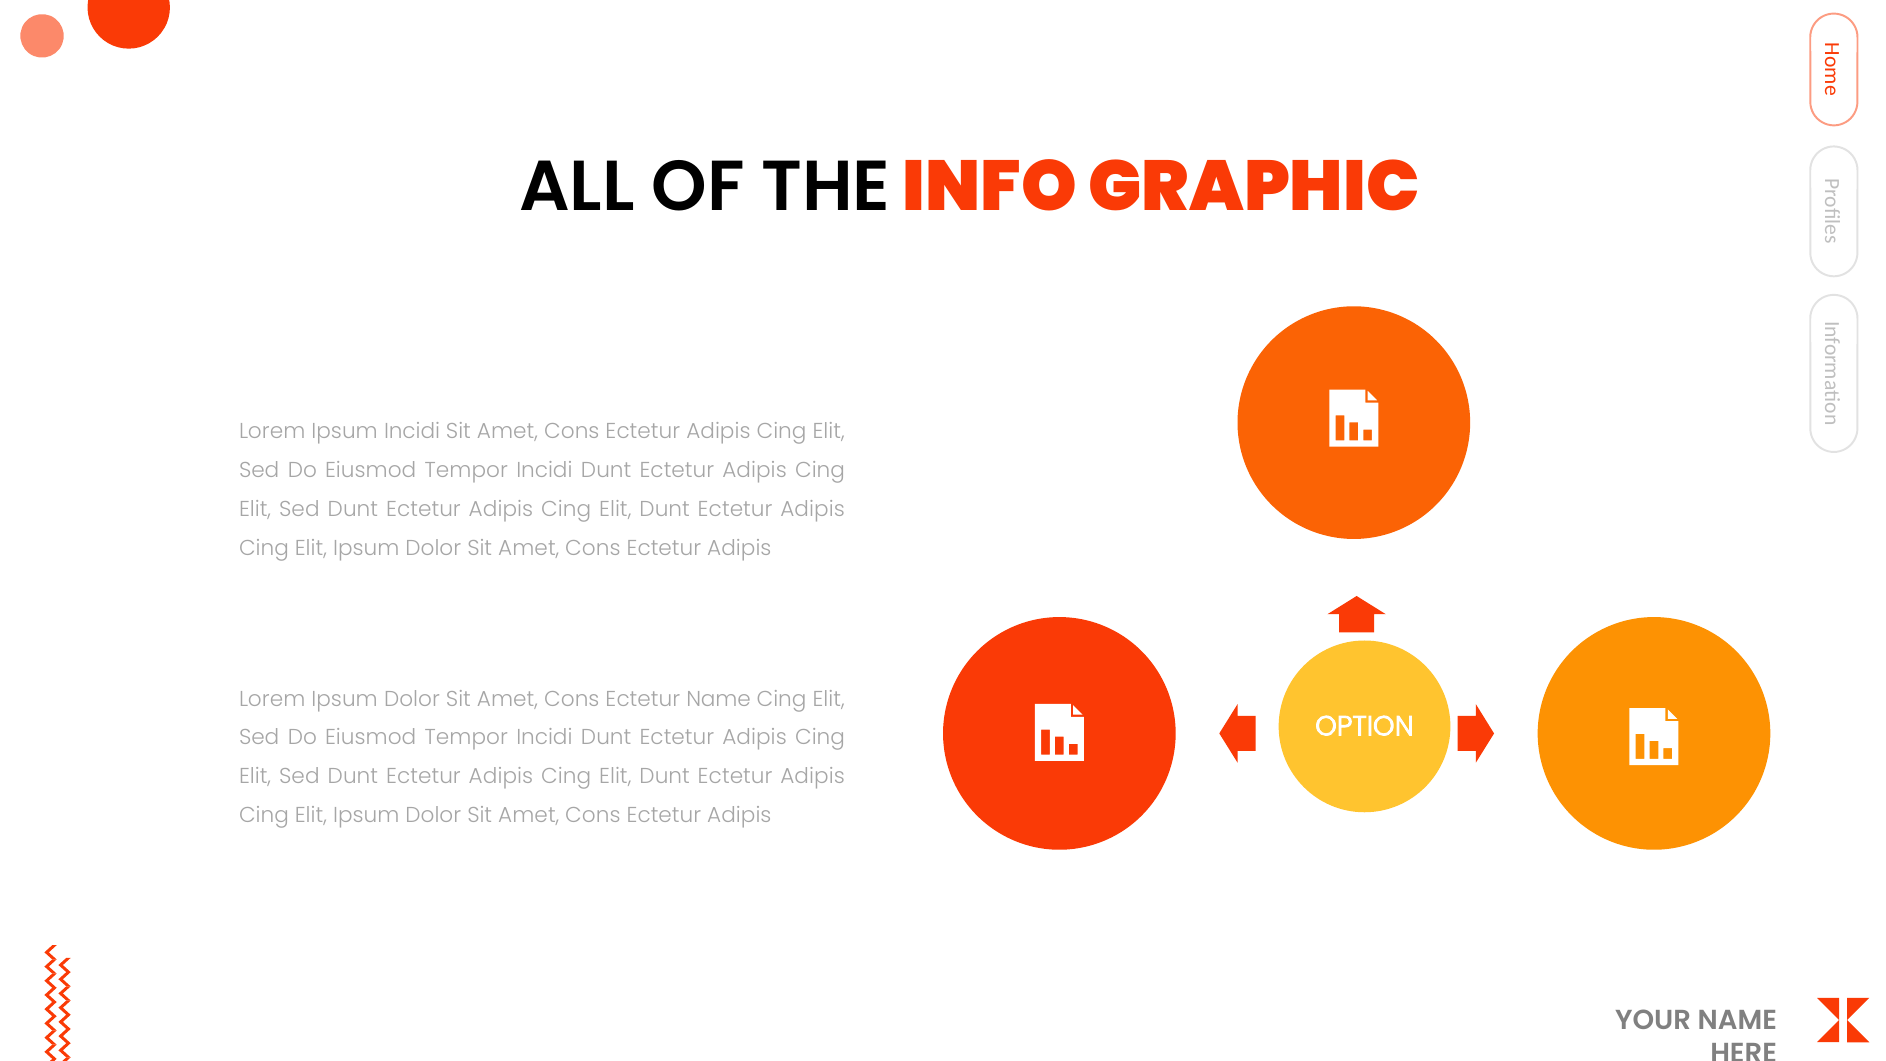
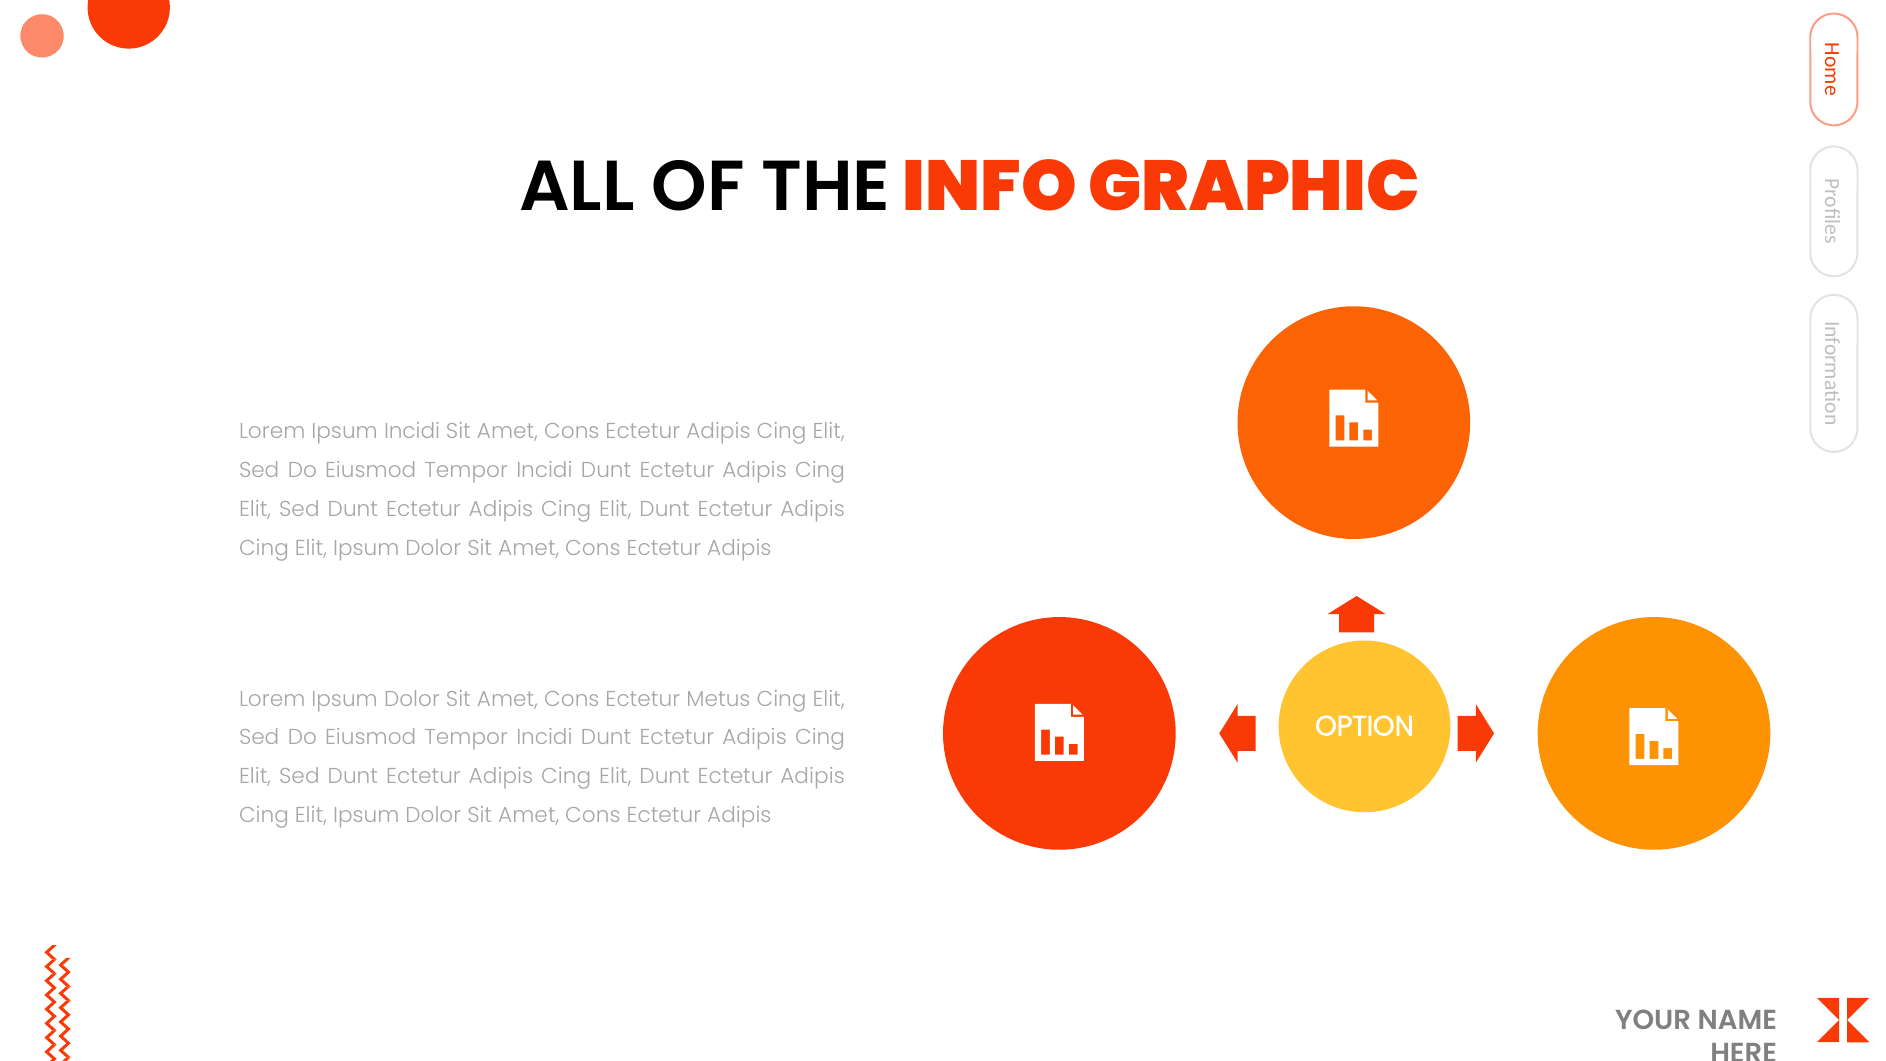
Ectetur Name: Name -> Metus (718, 699)
